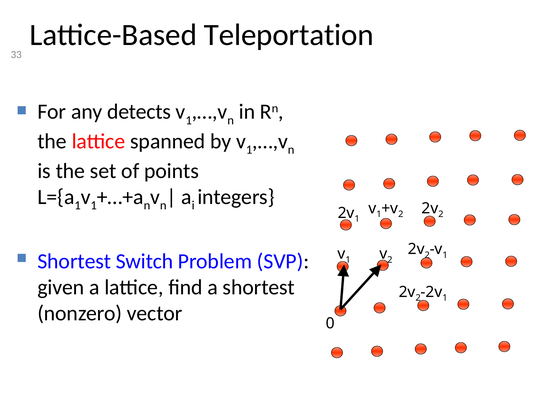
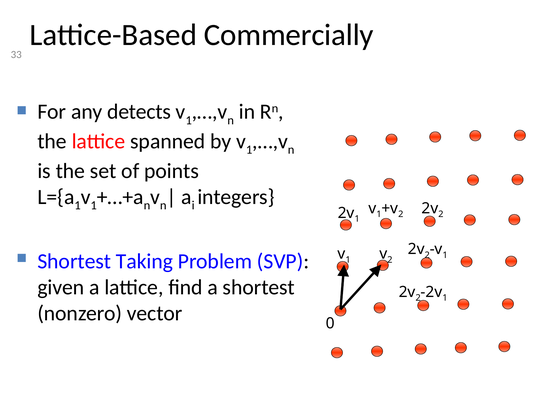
Teleportation: Teleportation -> Commercially (289, 35)
Switch: Switch -> Taking (144, 262)
